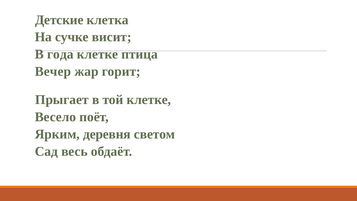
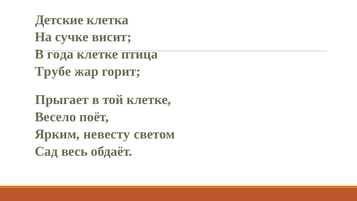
Вечер: Вечер -> Трубе (53, 71)
деревня: деревня -> невесту (107, 134)
